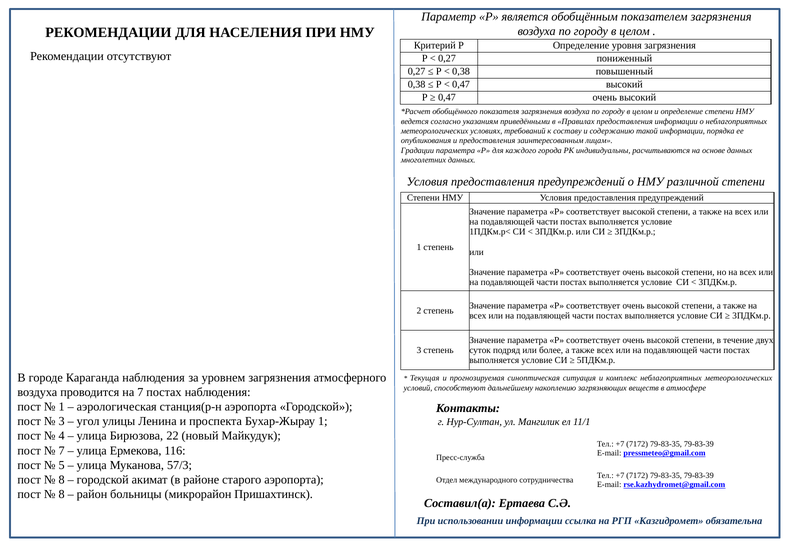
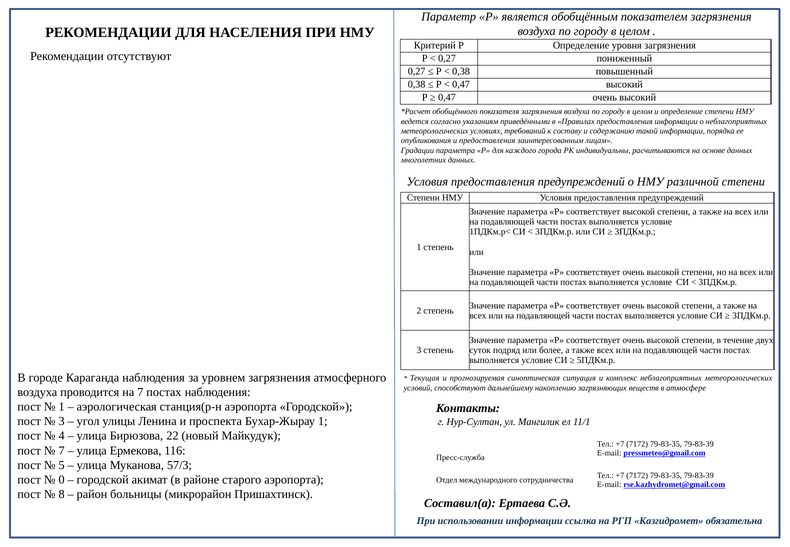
8: 8 -> 0 (62, 480)
